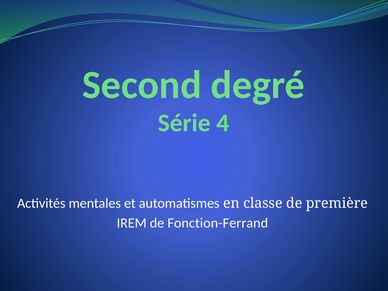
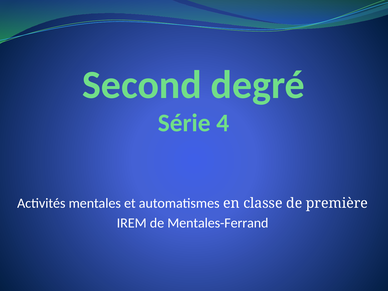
Fonction-Ferrand: Fonction-Ferrand -> Mentales-Ferrand (218, 223)
